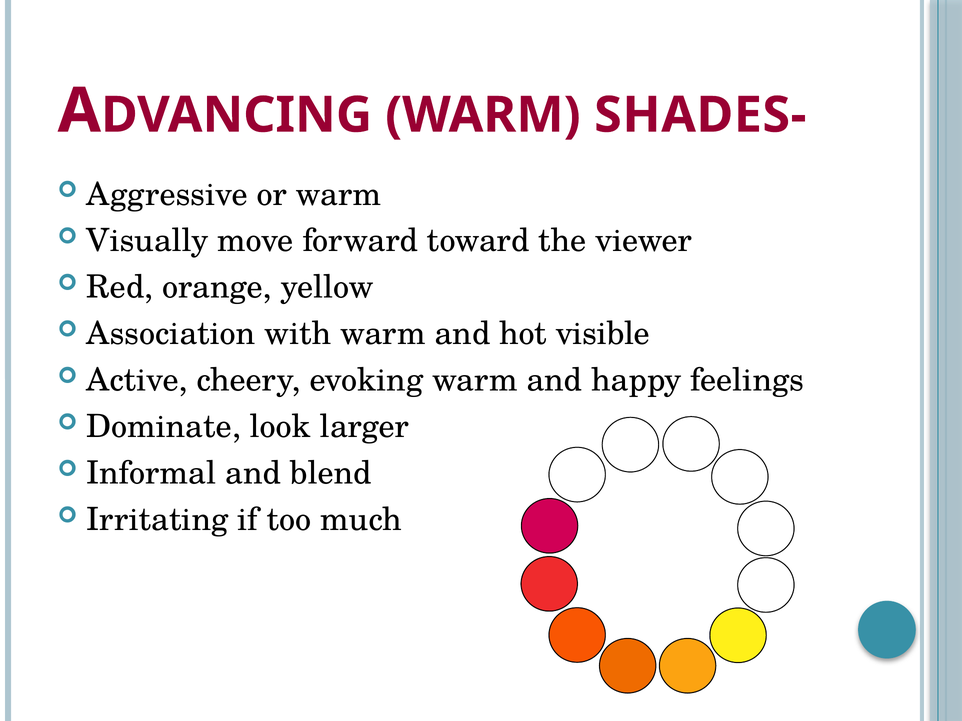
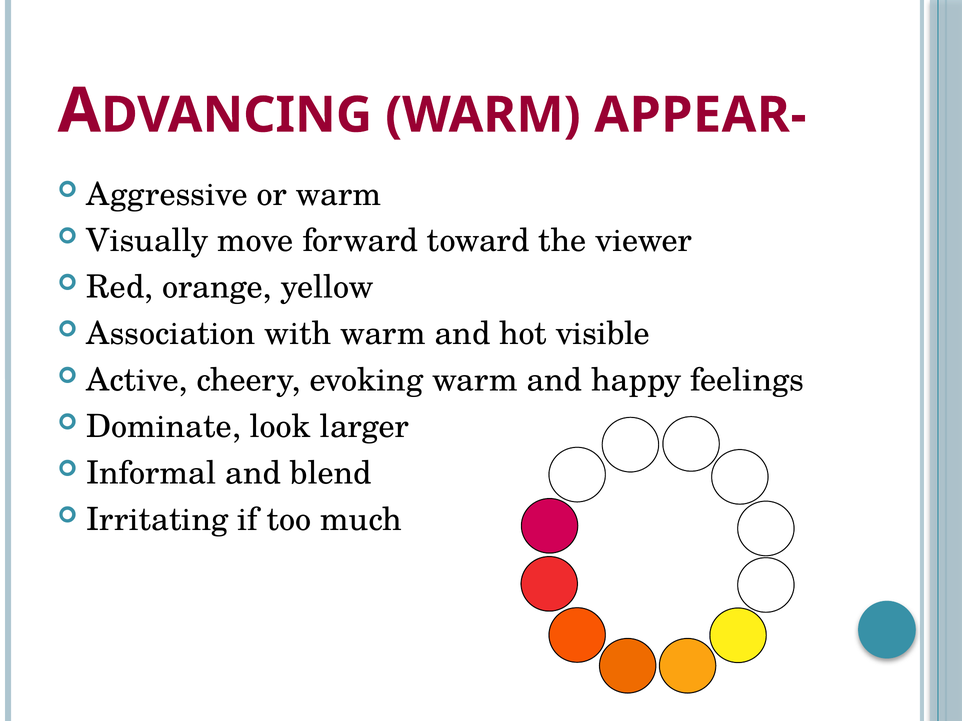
SHADES-: SHADES- -> APPEAR- (700, 115)
